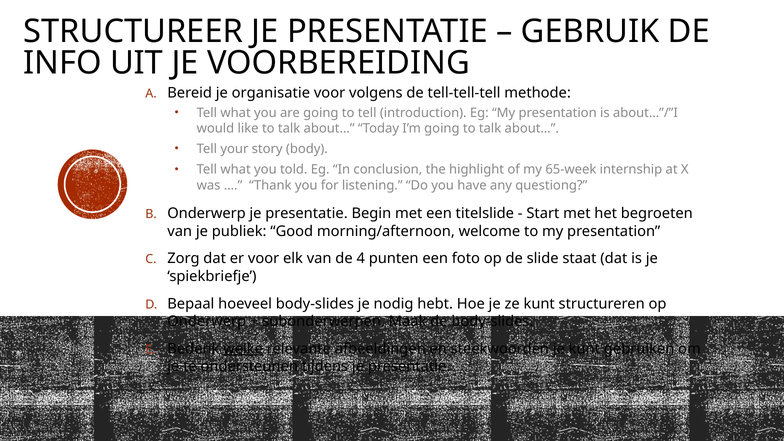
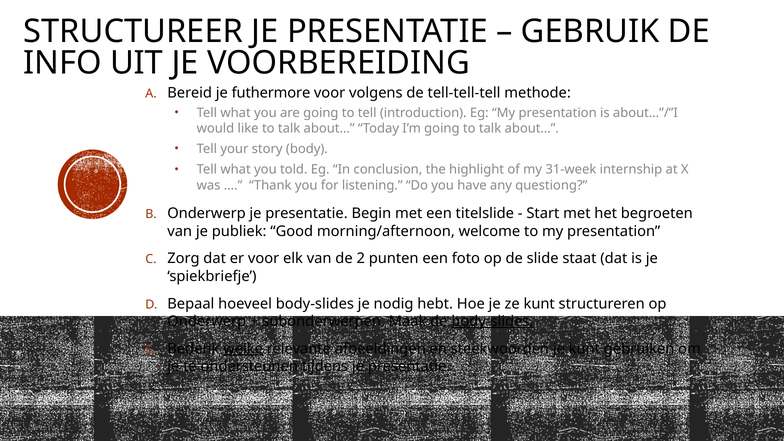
organisatie: organisatie -> futhermore (271, 93)
65-week: 65-week -> 31-week (571, 170)
4: 4 -> 2 (361, 259)
body-slides underline: none -> present (492, 321)
